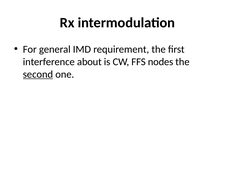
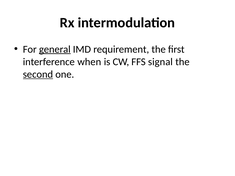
general underline: none -> present (55, 49)
about: about -> when (89, 62)
nodes: nodes -> signal (160, 62)
